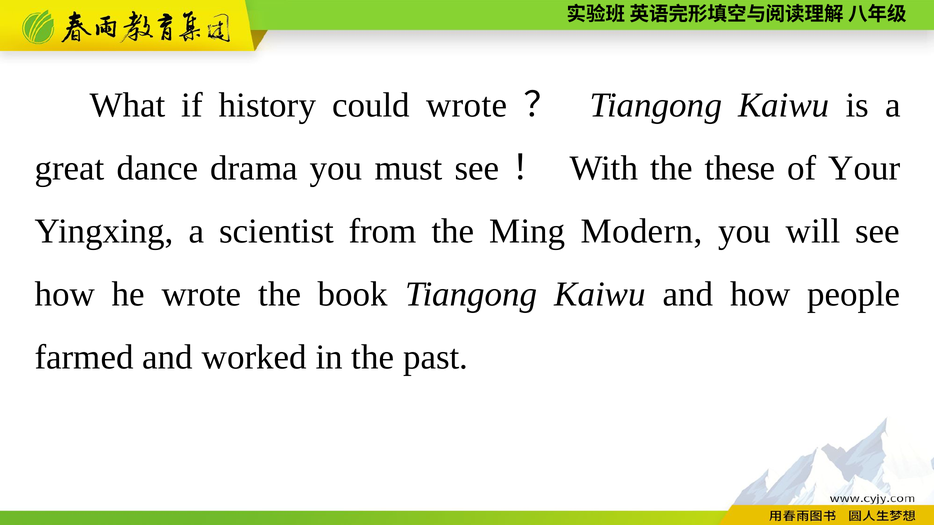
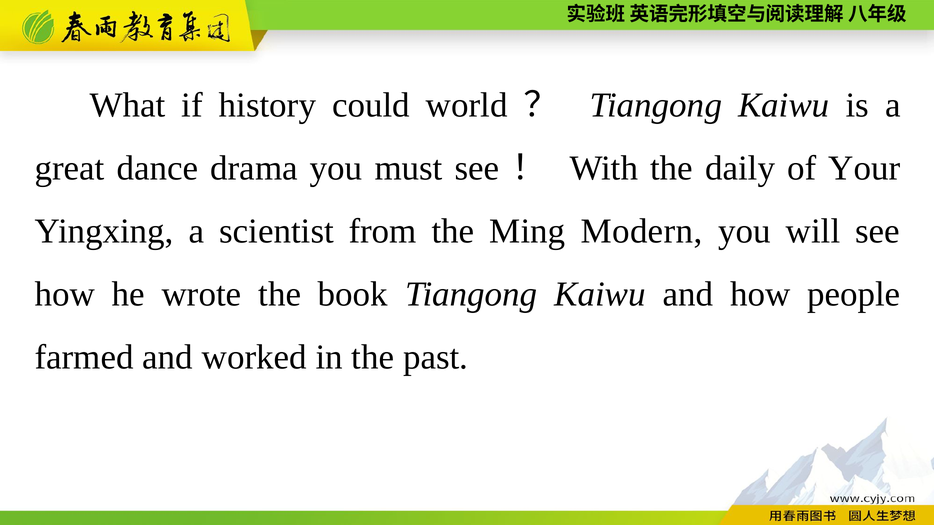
could wrote: wrote -> world (467, 105)
these: these -> daily (740, 168)
